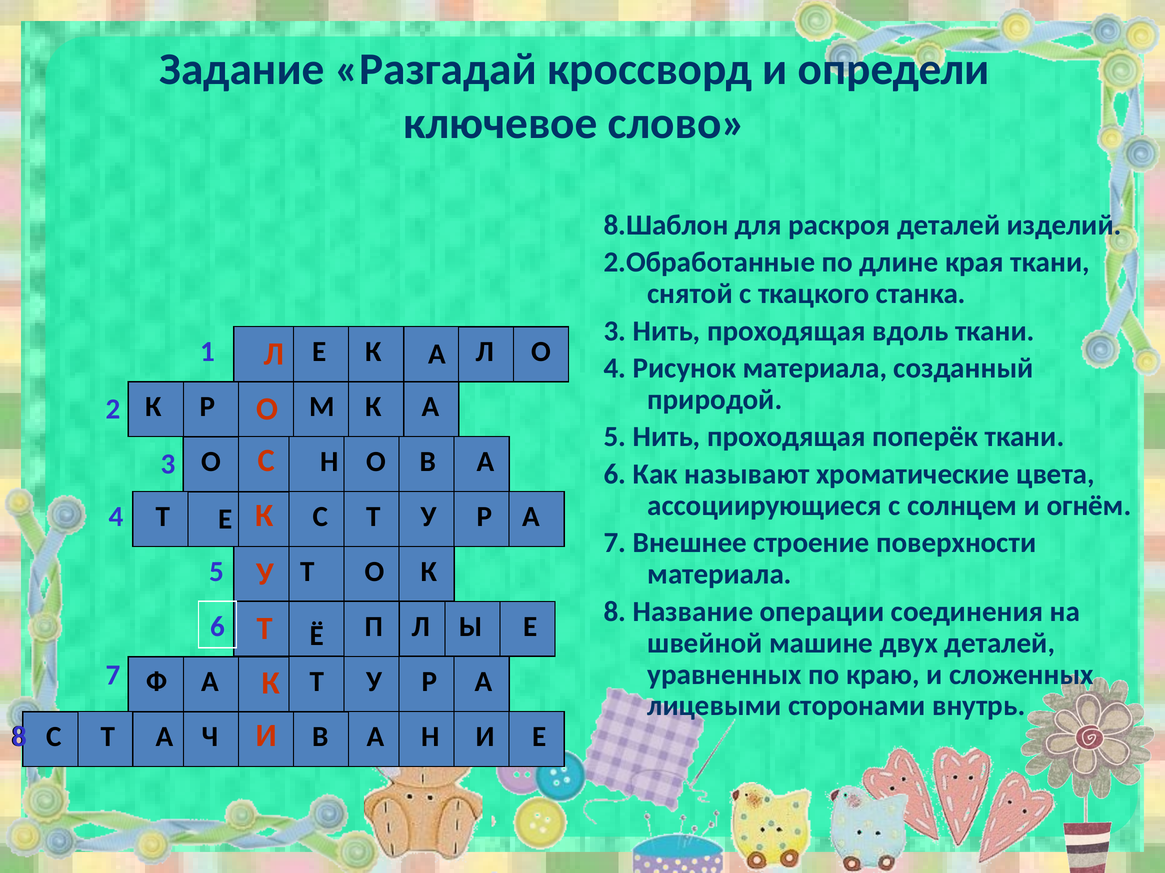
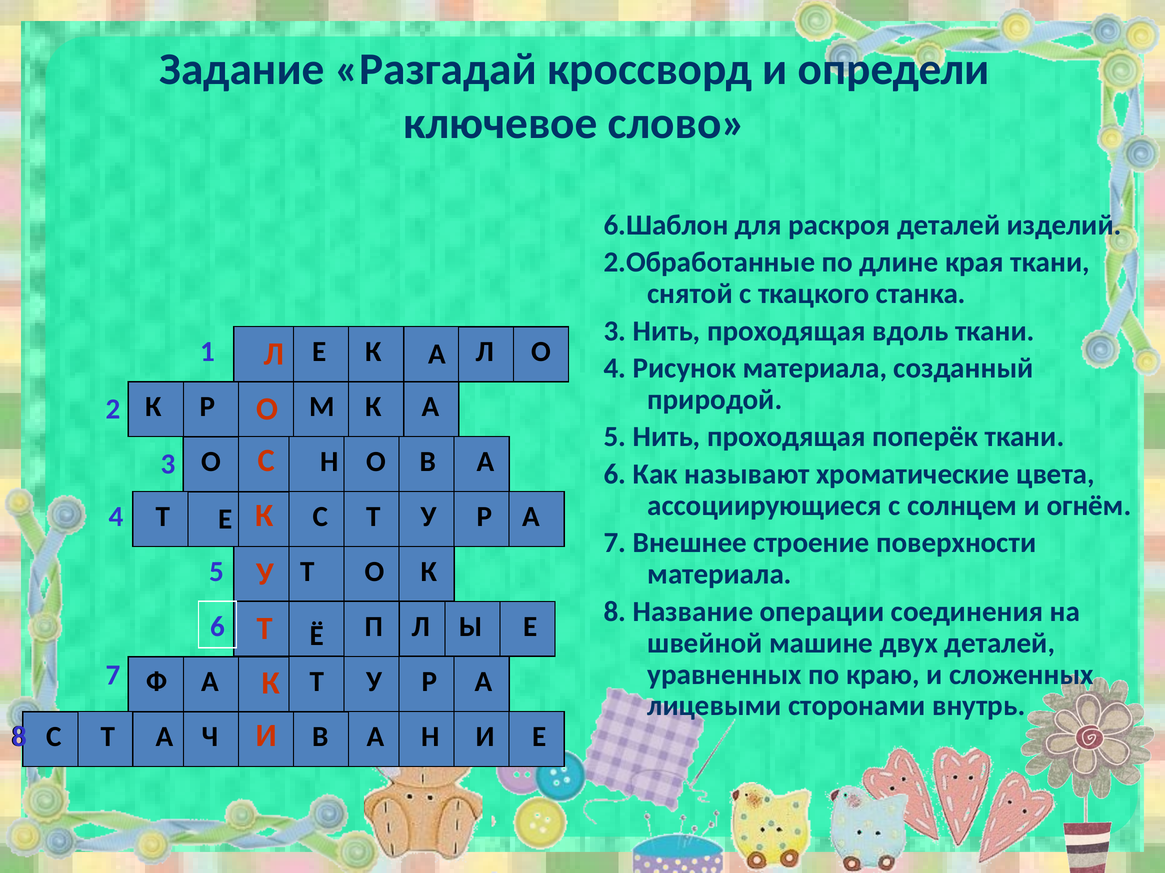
8.Шаблон: 8.Шаблон -> 6.Шаблон (666, 225)
